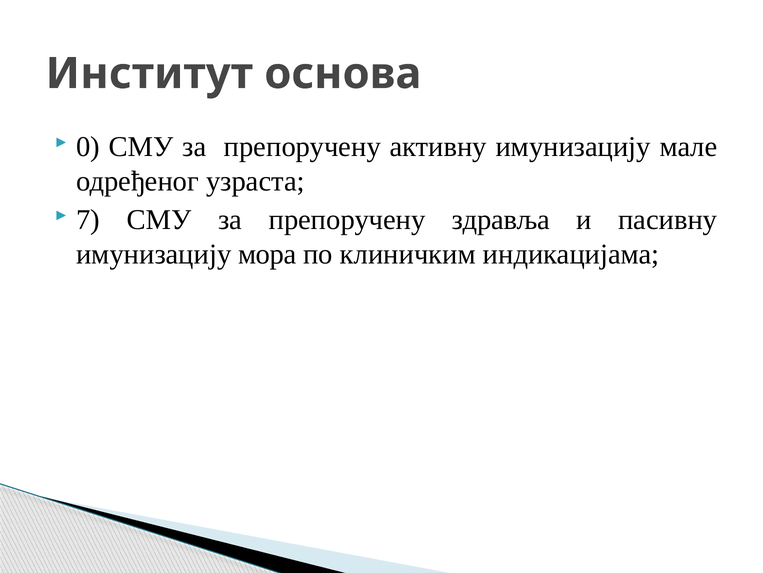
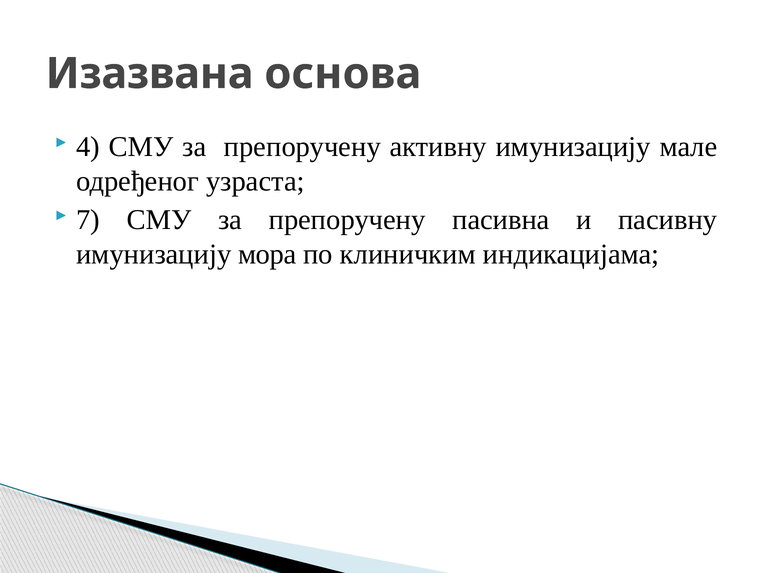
Институт: Институт -> Изазвана (150, 74)
0: 0 -> 4 (88, 147)
здравља: здравља -> пасивна (501, 220)
